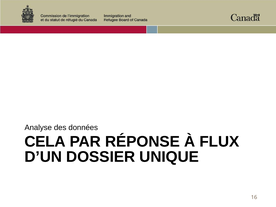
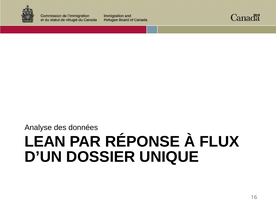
CELA: CELA -> LEAN (45, 142)
